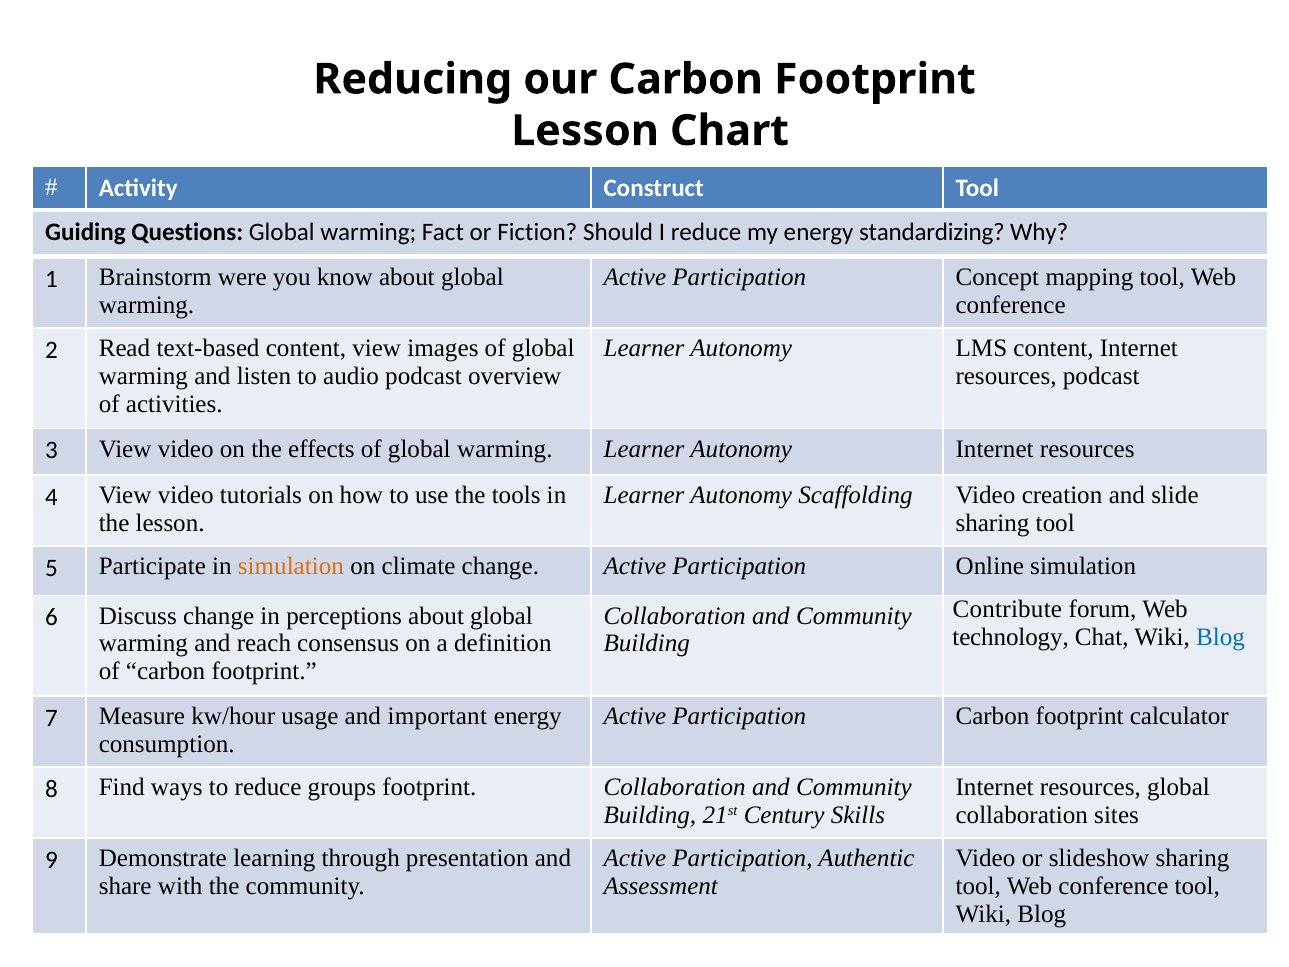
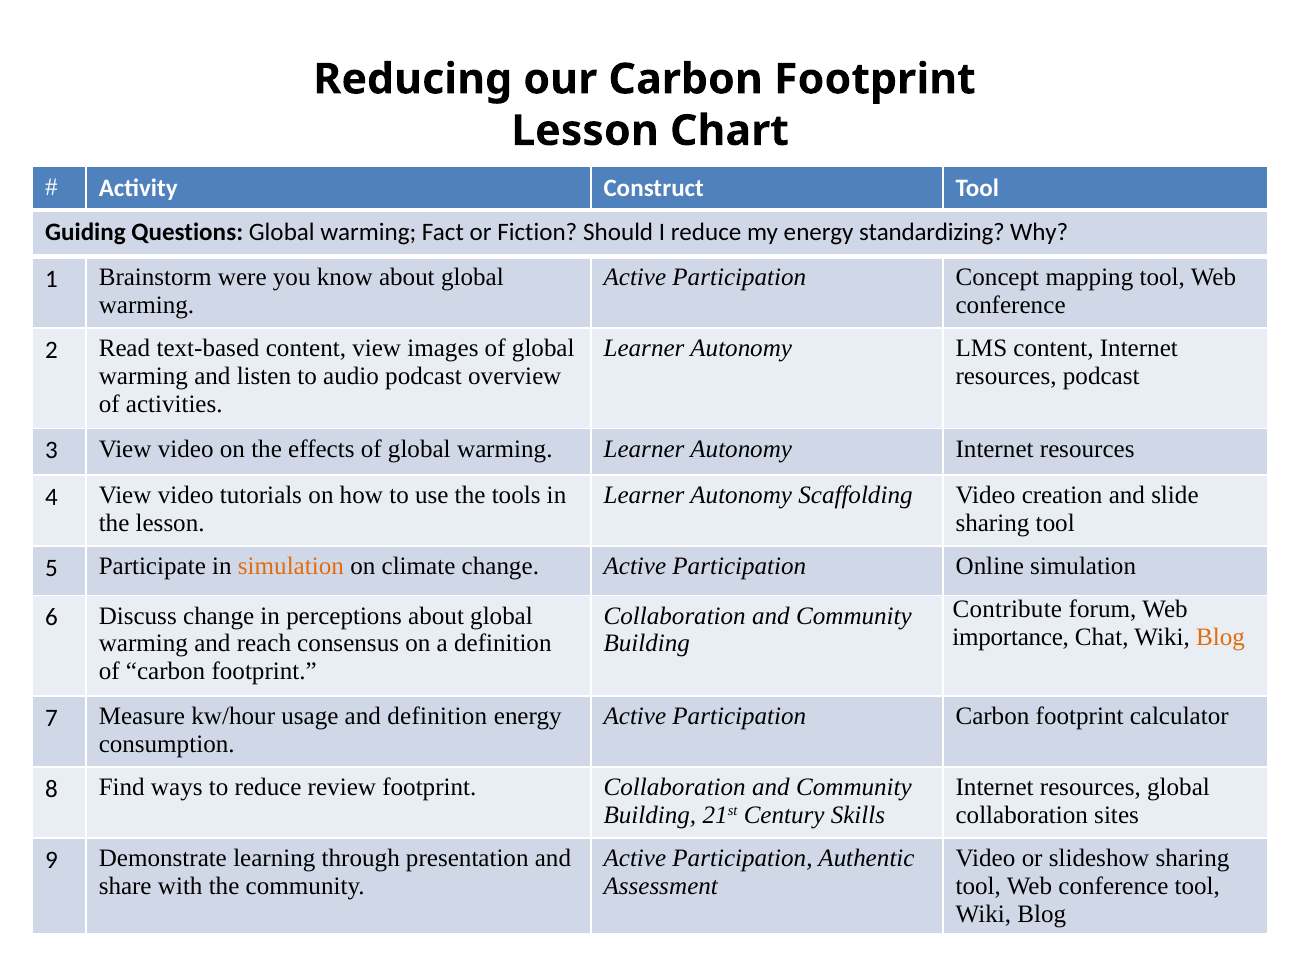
technology: technology -> importance (1011, 637)
Blog colour: blue -> orange (1220, 637)
and important: important -> definition (437, 716)
groups: groups -> review (342, 787)
